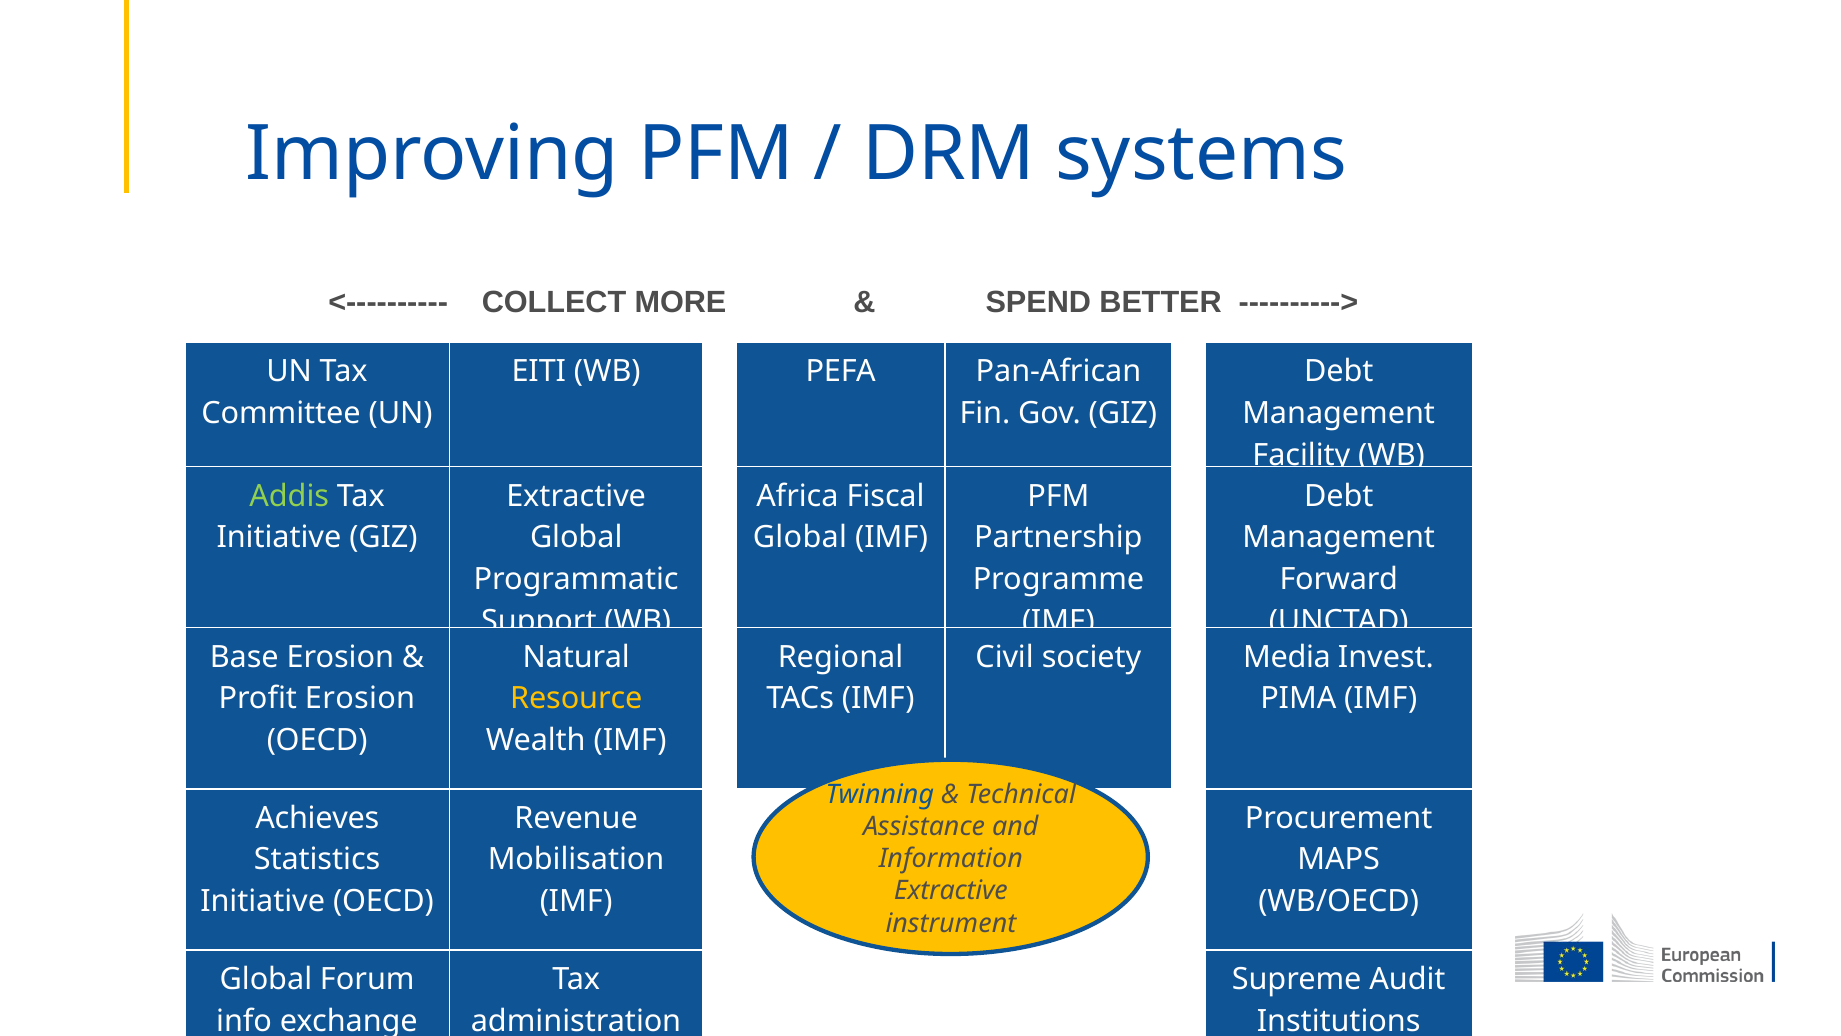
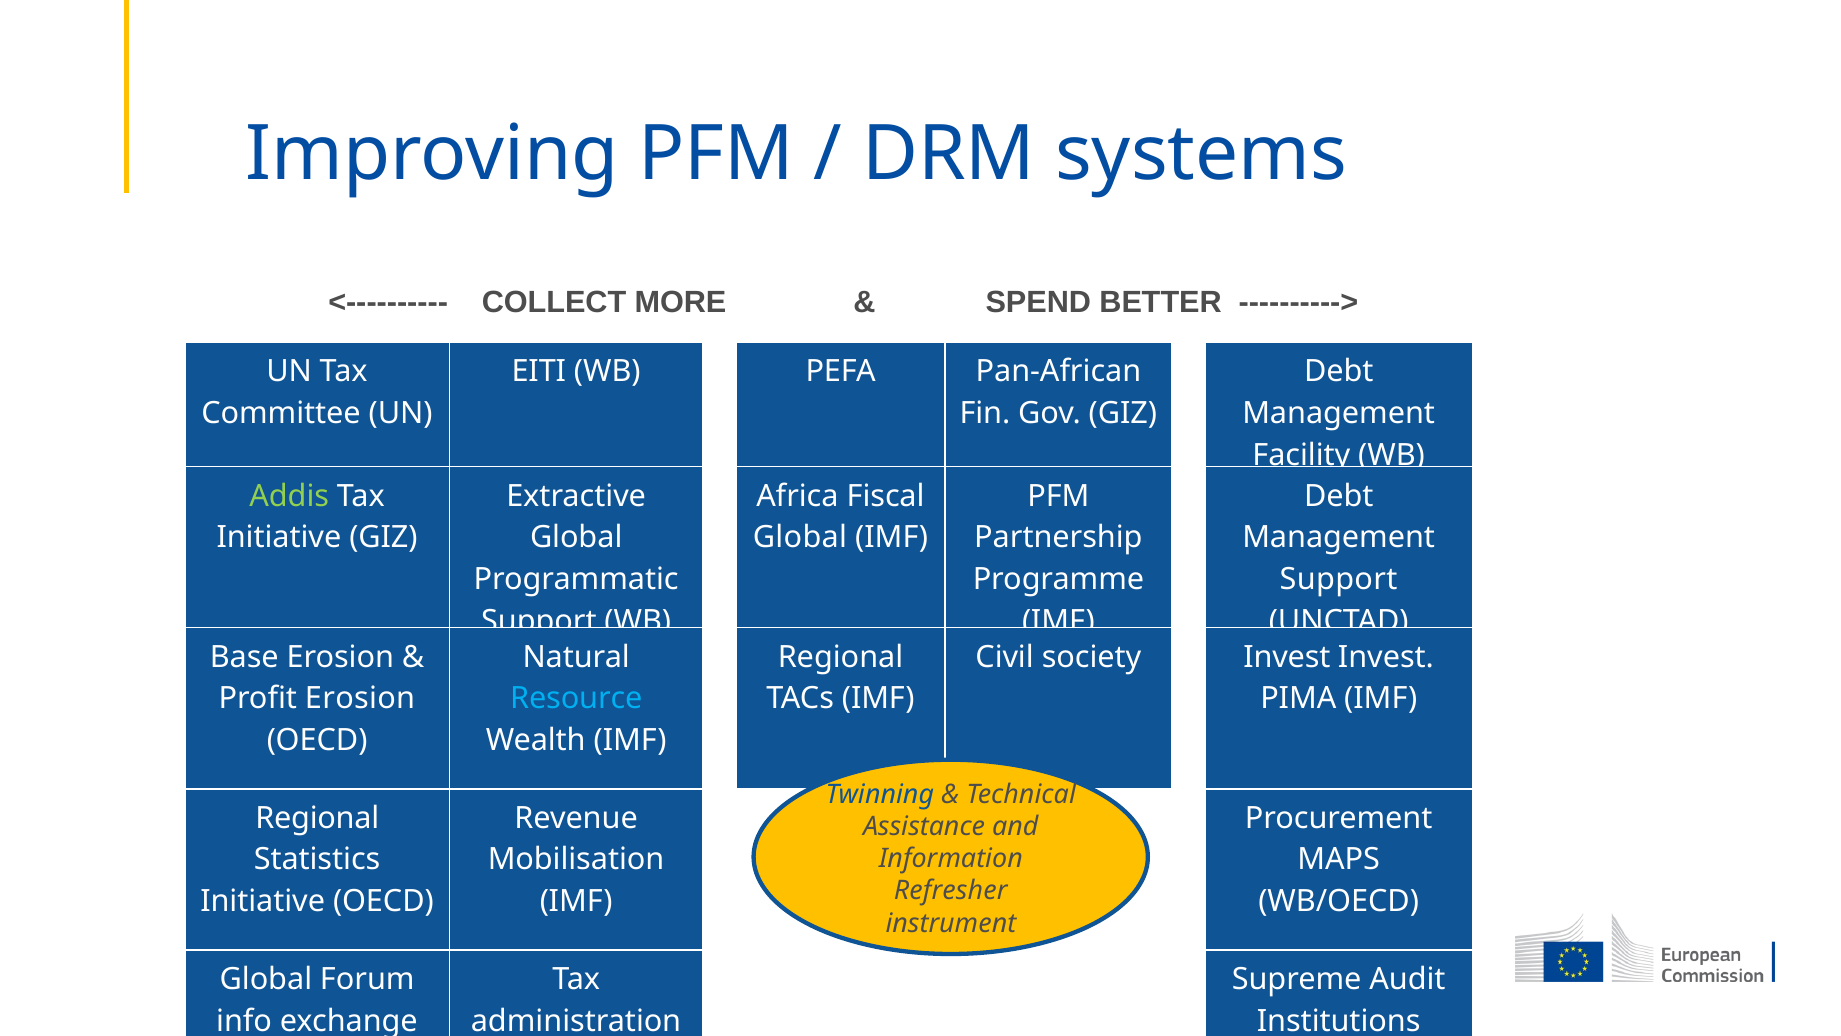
Forward: Forward -> Support (1339, 579)
society Media: Media -> Invest (1287, 657)
Resource colour: yellow -> light blue (576, 698)
Achieves: Achieves -> Regional (317, 818)
Extractive: Extractive -> Refresher (951, 891)
